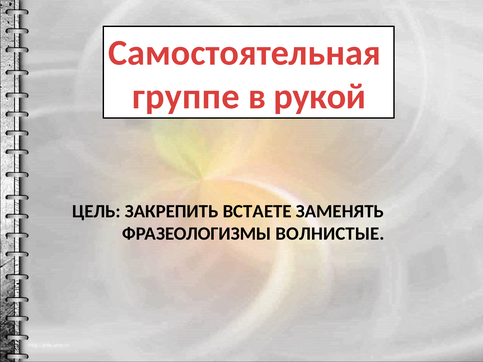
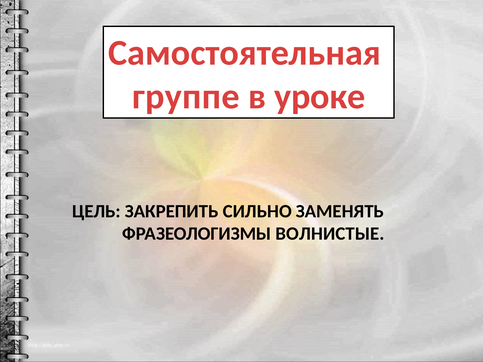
рукой: рукой -> уроке (320, 97)
ВСТАЕТЕ: ВСТАЕТЕ -> СИЛЬНО (257, 211)
